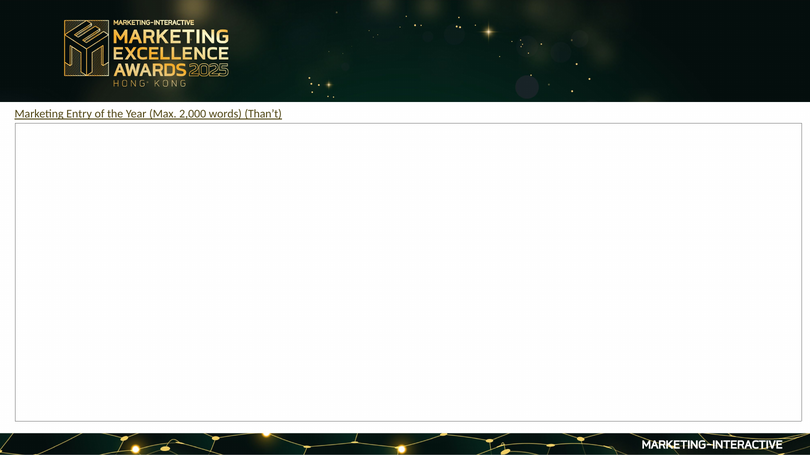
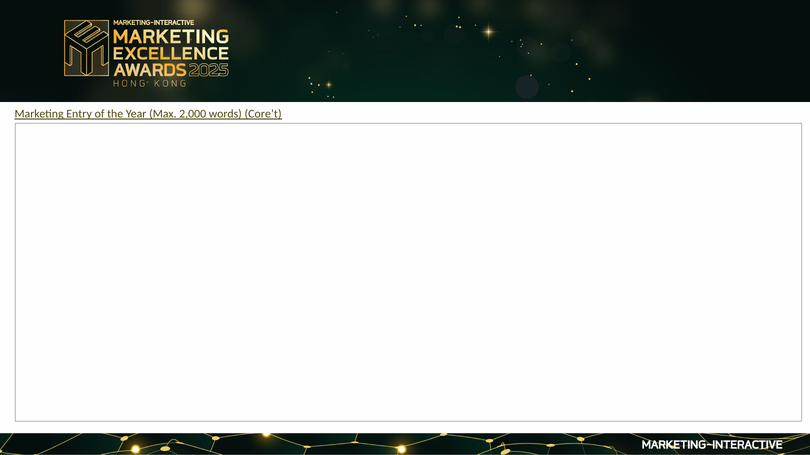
Than’t: Than’t -> Core’t (263, 114)
